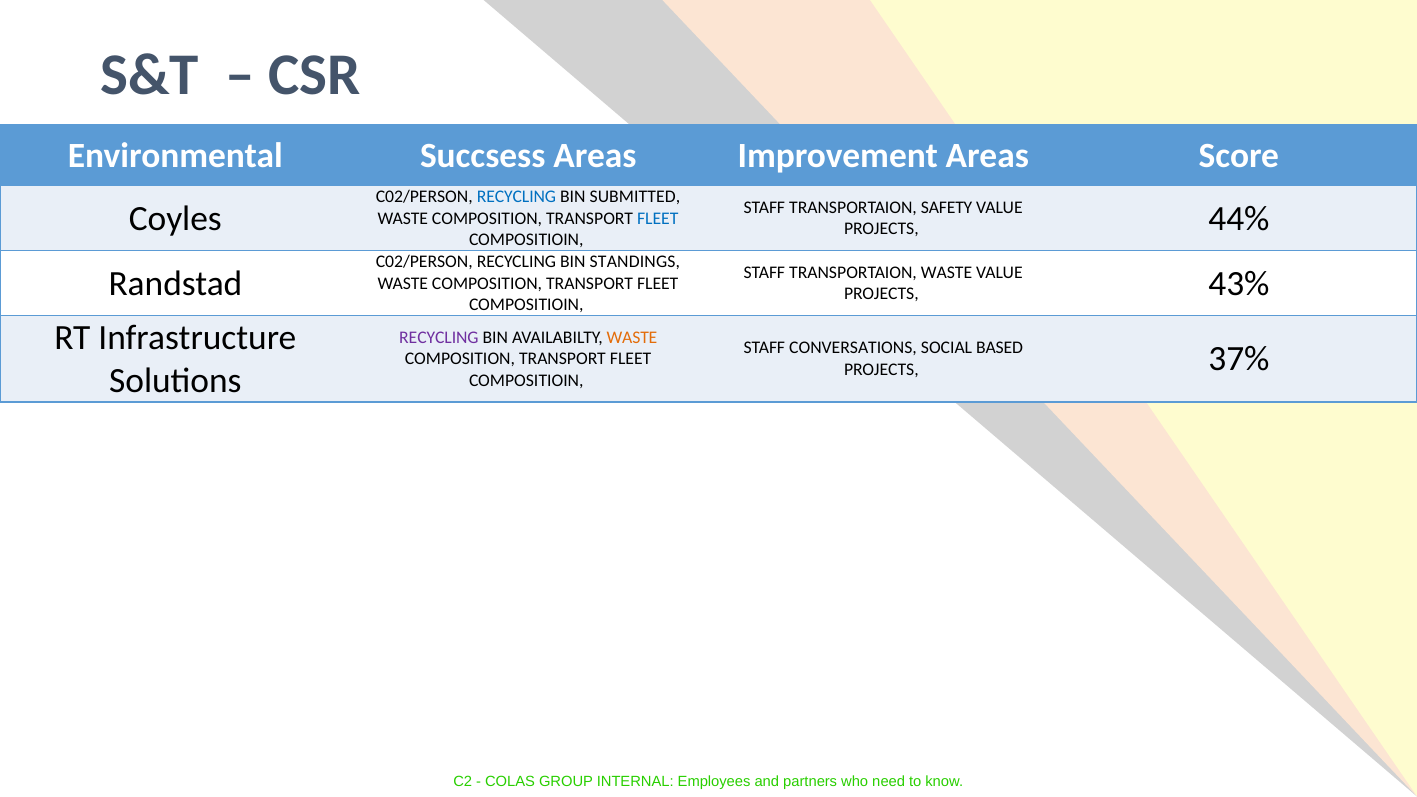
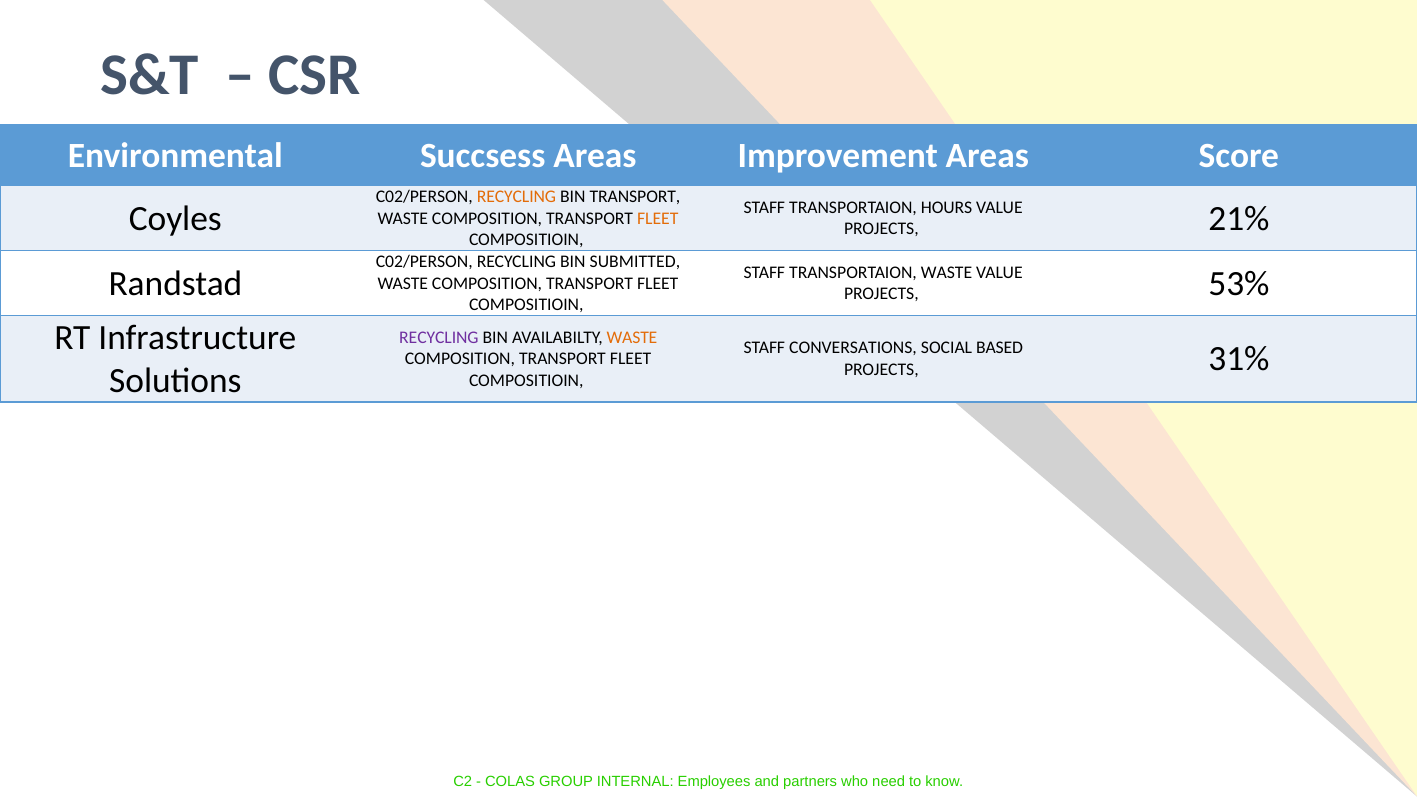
RECYCLING colour: blue -> orange (516, 197)
BIN SUBMITTED: SUBMITTED -> TRANSPORT (635, 197)
SAFETY: SAFETY -> HOURS (947, 208)
FLEET colour: blue -> orange (658, 218)
44%: 44% -> 21% (1239, 219)
STANDINGS: STANDINGS -> SUBMITTED (635, 262)
43%: 43% -> 53% (1239, 283)
37%: 37% -> 31% (1239, 359)
